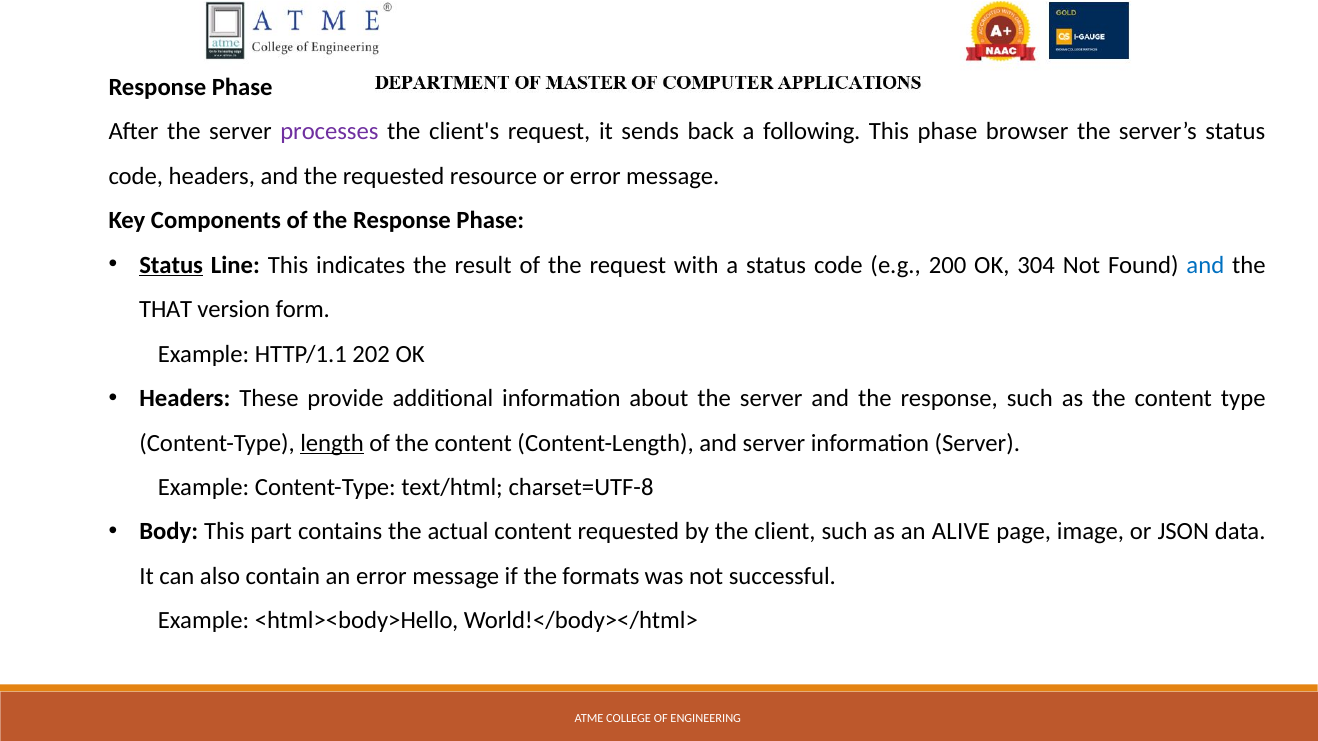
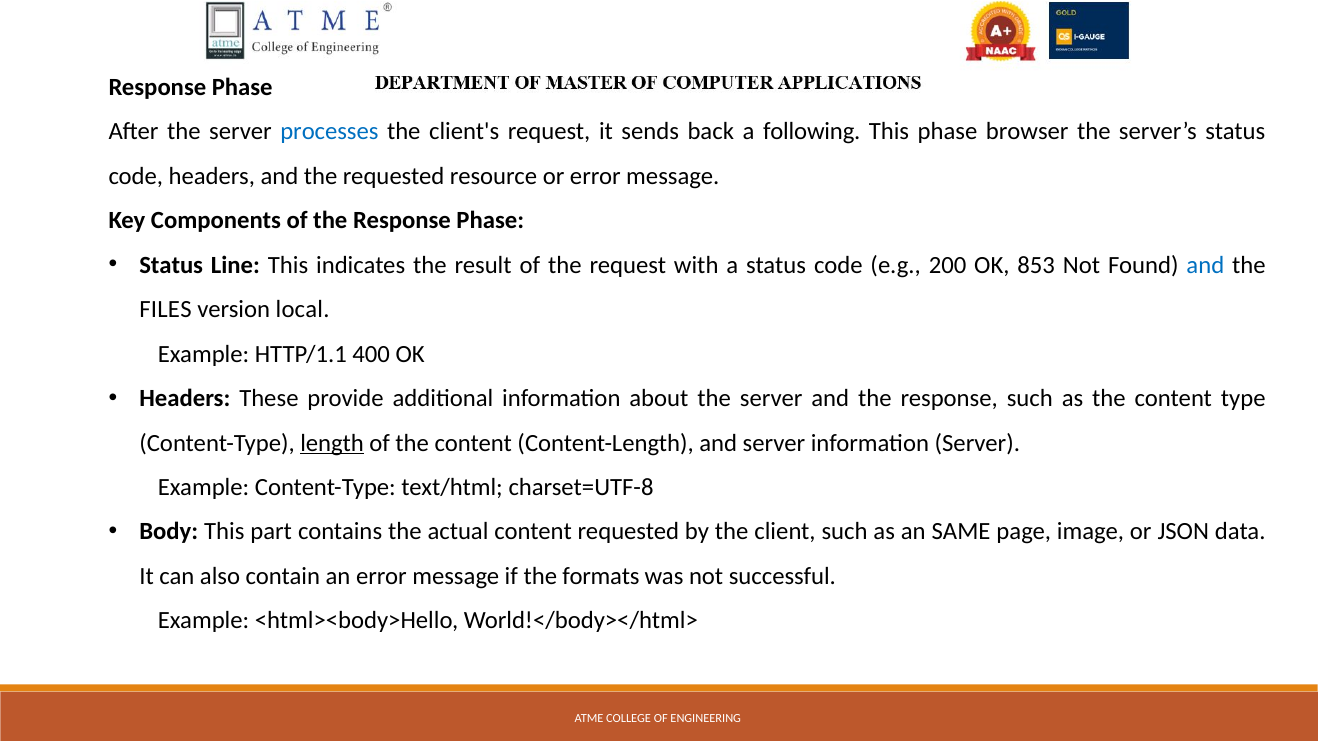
processes colour: purple -> blue (329, 132)
Status underline: present -> none (171, 265)
304: 304 -> 853 (1036, 265)
THAT: THAT -> FILES (165, 310)
form: form -> local (303, 310)
202: 202 -> 400 (371, 354)
ALIVE: ALIVE -> SAME (961, 532)
